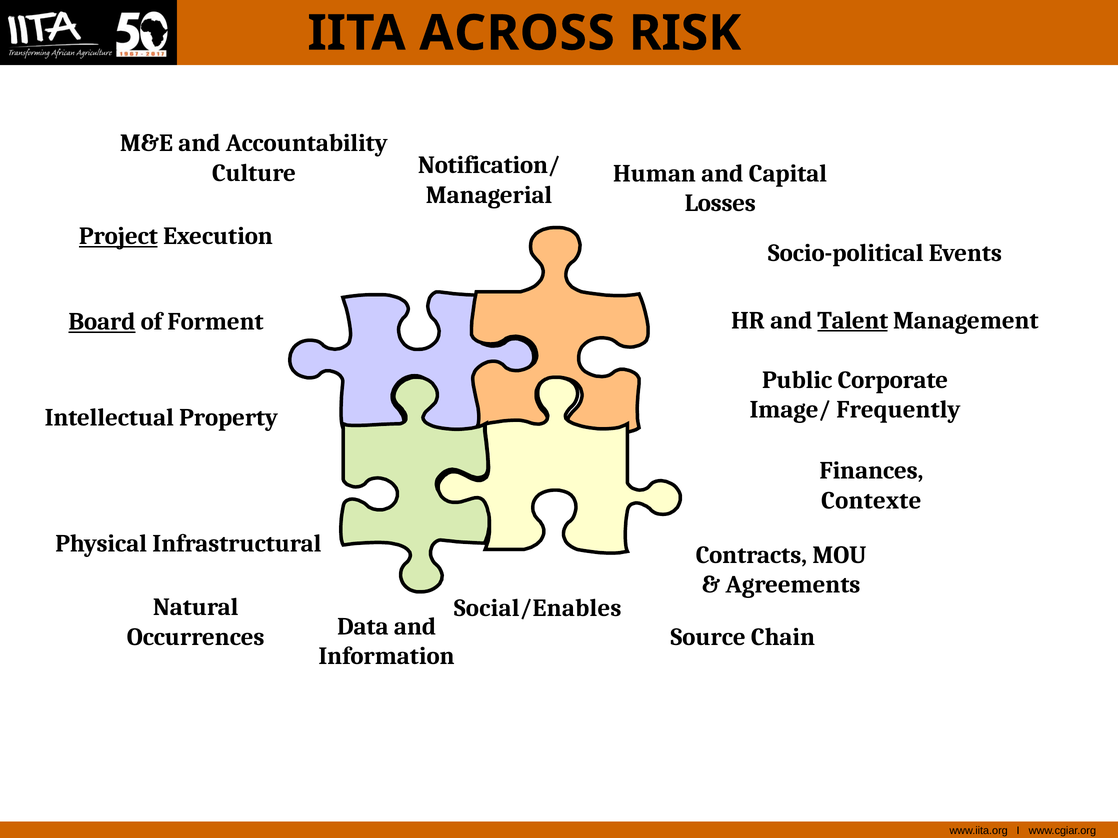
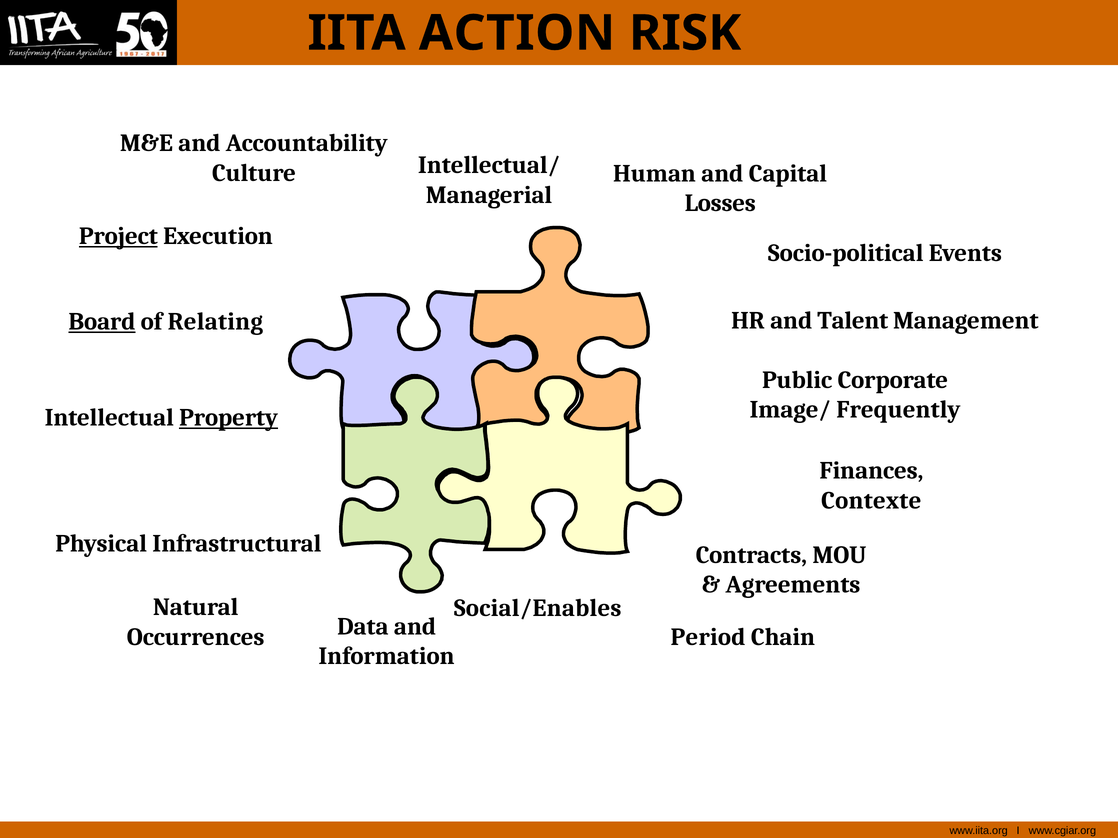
ACROSS: ACROSS -> ACTION (517, 33)
Notification/: Notification/ -> Intellectual/ (489, 165)
Talent underline: present -> none (853, 321)
Forment: Forment -> Relating (215, 322)
Property underline: none -> present (229, 418)
Source: Source -> Period (708, 637)
